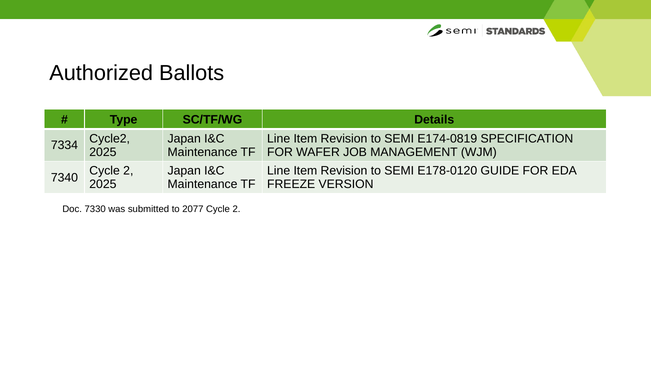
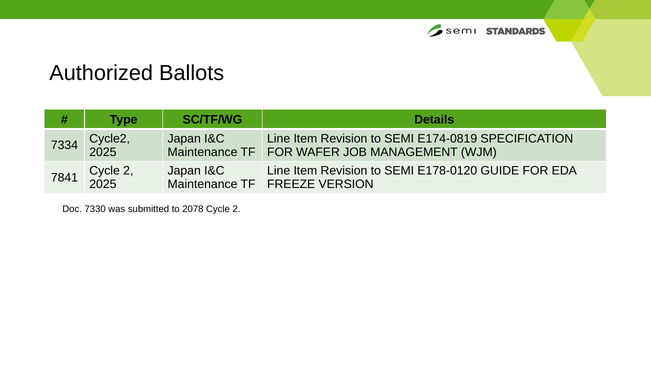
7340: 7340 -> 7841 (64, 178)
2077: 2077 -> 2078 (193, 209)
